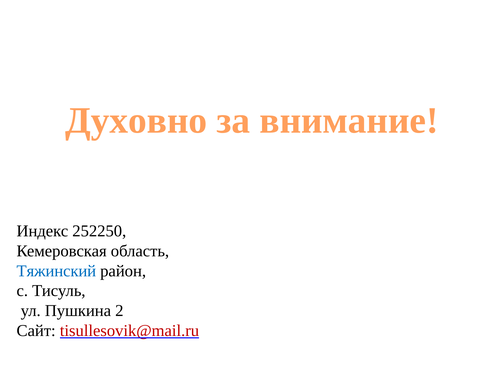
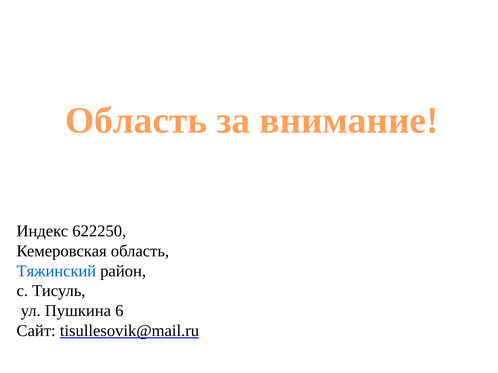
Духовно: Духовно -> Область (136, 121)
252250: 252250 -> 622250 (99, 231)
2: 2 -> 6 (119, 311)
tisullesovik@mail.ru colour: red -> black (129, 331)
